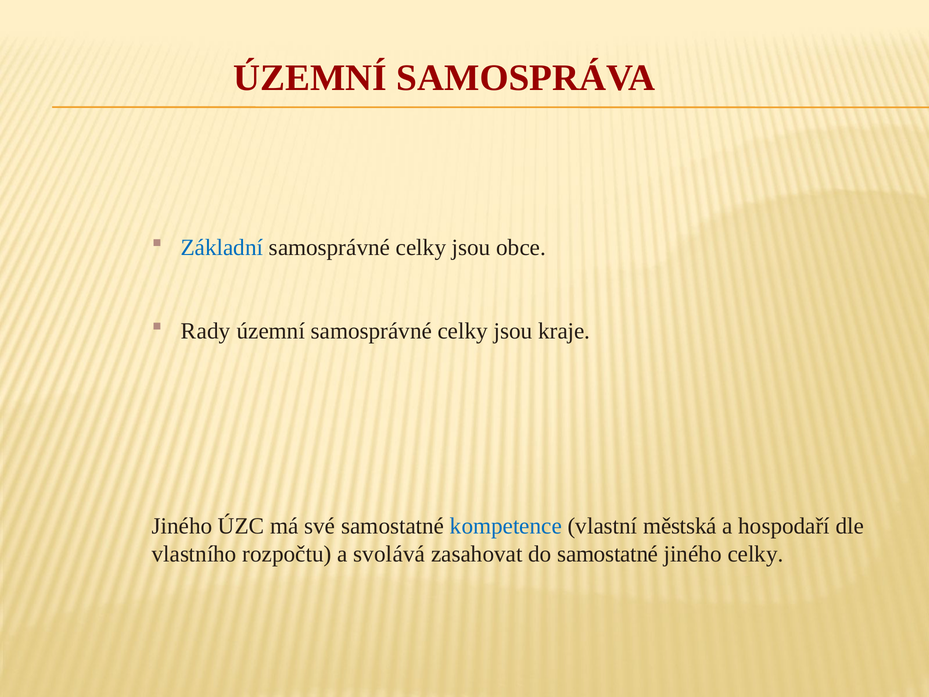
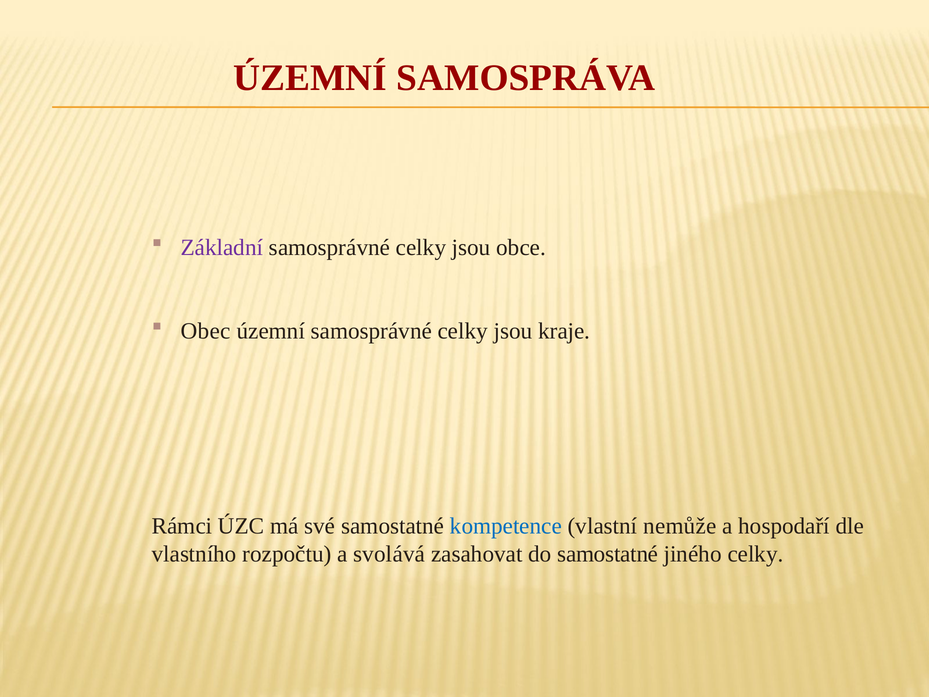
Základní colour: blue -> purple (222, 247)
Rady: Rady -> Obec (206, 331)
Jiného: Jiného -> Rámci (182, 526)
městská: městská -> nemůže (680, 526)
